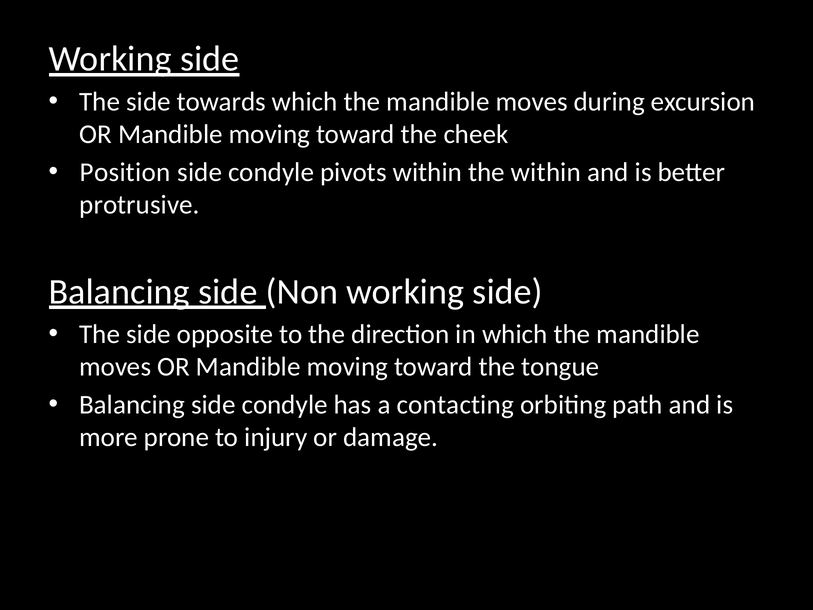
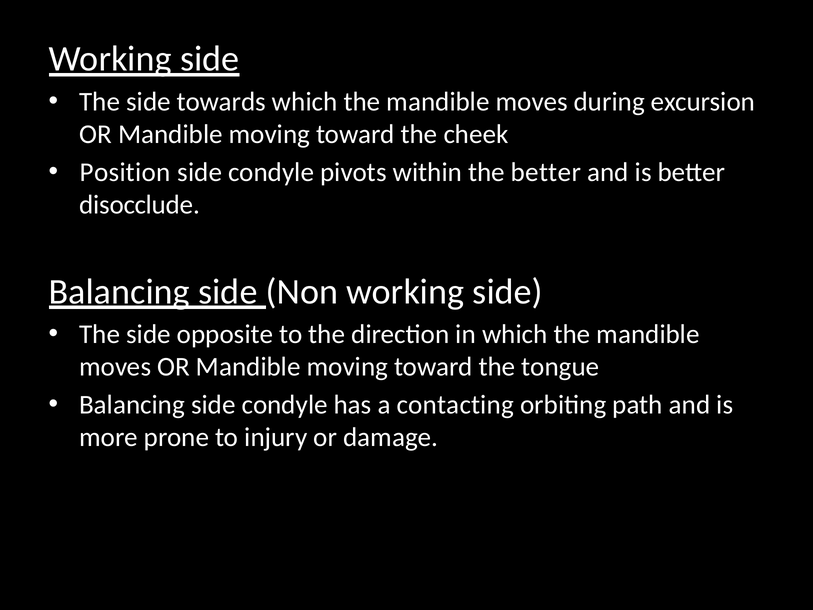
the within: within -> better (546, 172)
protrusive: protrusive -> disocclude (140, 205)
